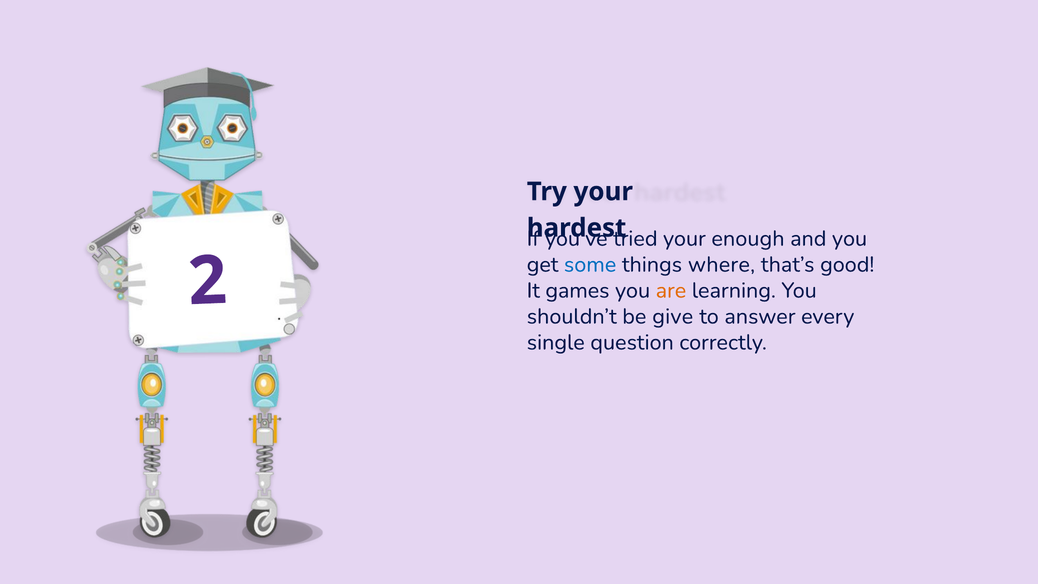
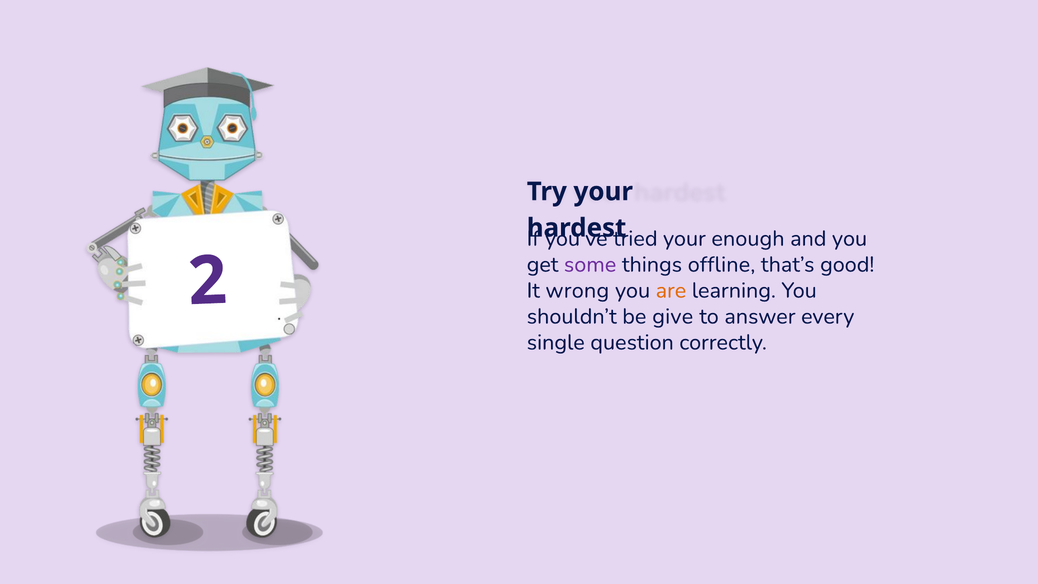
some colour: blue -> purple (590, 264)
where: where -> offline (721, 264)
games: games -> wrong (577, 290)
